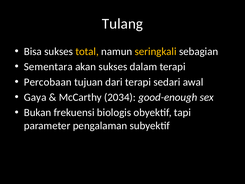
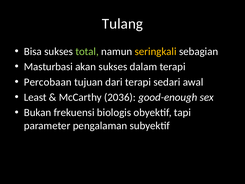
total colour: yellow -> light green (87, 51)
Sementara: Sementara -> Masturbasi (48, 67)
Gaya: Gaya -> Least (35, 97)
2034: 2034 -> 2036 (120, 97)
